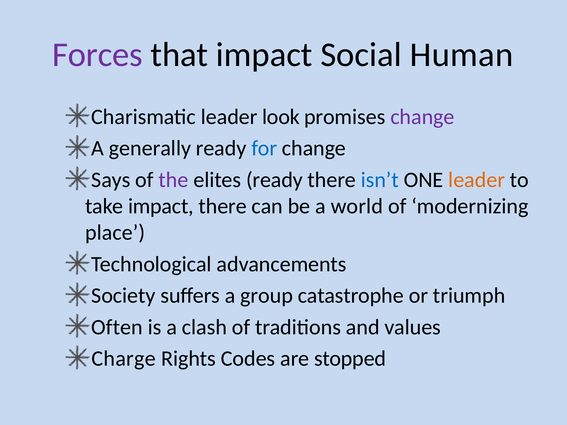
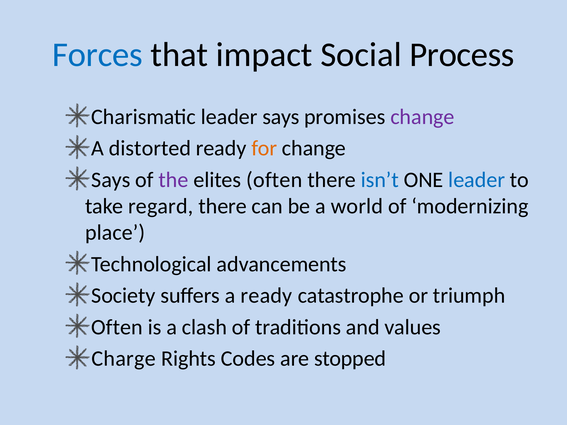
Forces colour: purple -> blue (97, 55)
Human: Human -> Process (462, 55)
leader look: look -> says (281, 117)
generally: generally -> distorted (150, 148)
for colour: blue -> orange (264, 148)
elites ready: ready -> often (274, 180)
leader colour: orange -> blue (477, 180)
take impact: impact -> regard (161, 206)
a group: group -> ready (266, 296)
